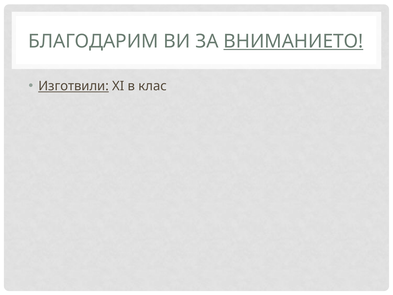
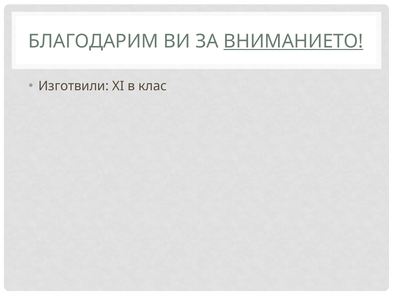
Изготвили underline: present -> none (74, 86)
